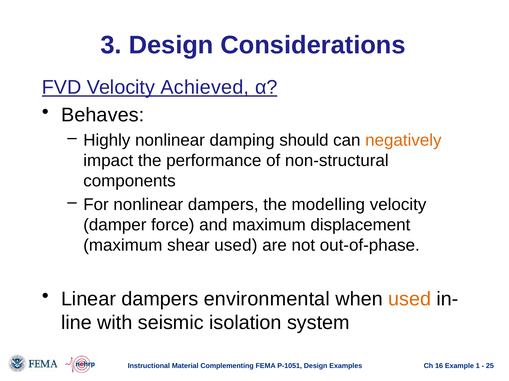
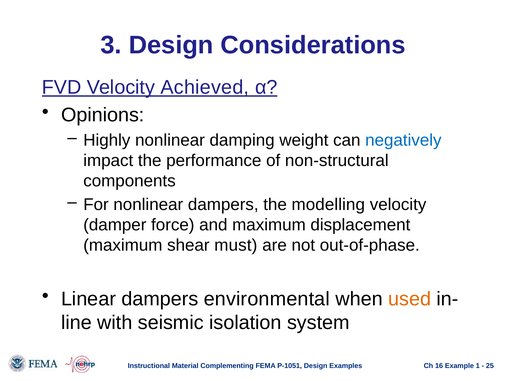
Behaves: Behaves -> Opinions (103, 115)
should: should -> weight (304, 141)
negatively colour: orange -> blue (403, 141)
shear used: used -> must (236, 246)
